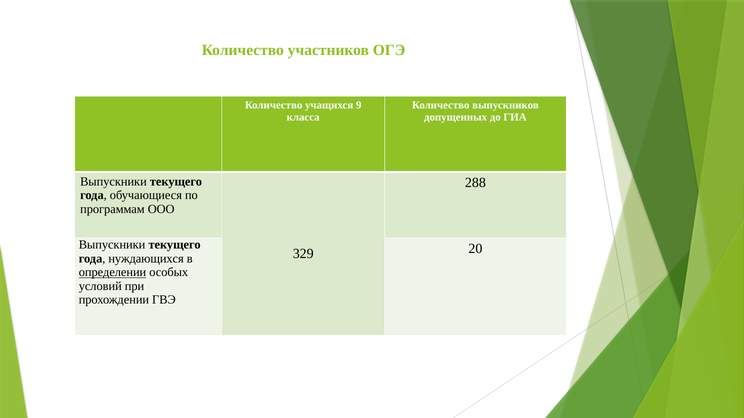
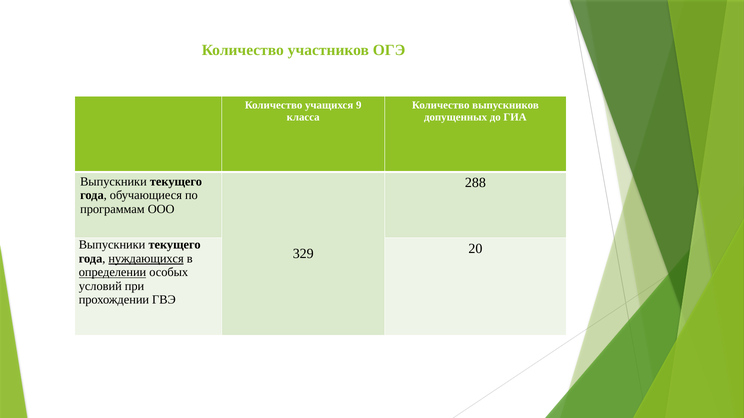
нуждающихся underline: none -> present (146, 259)
